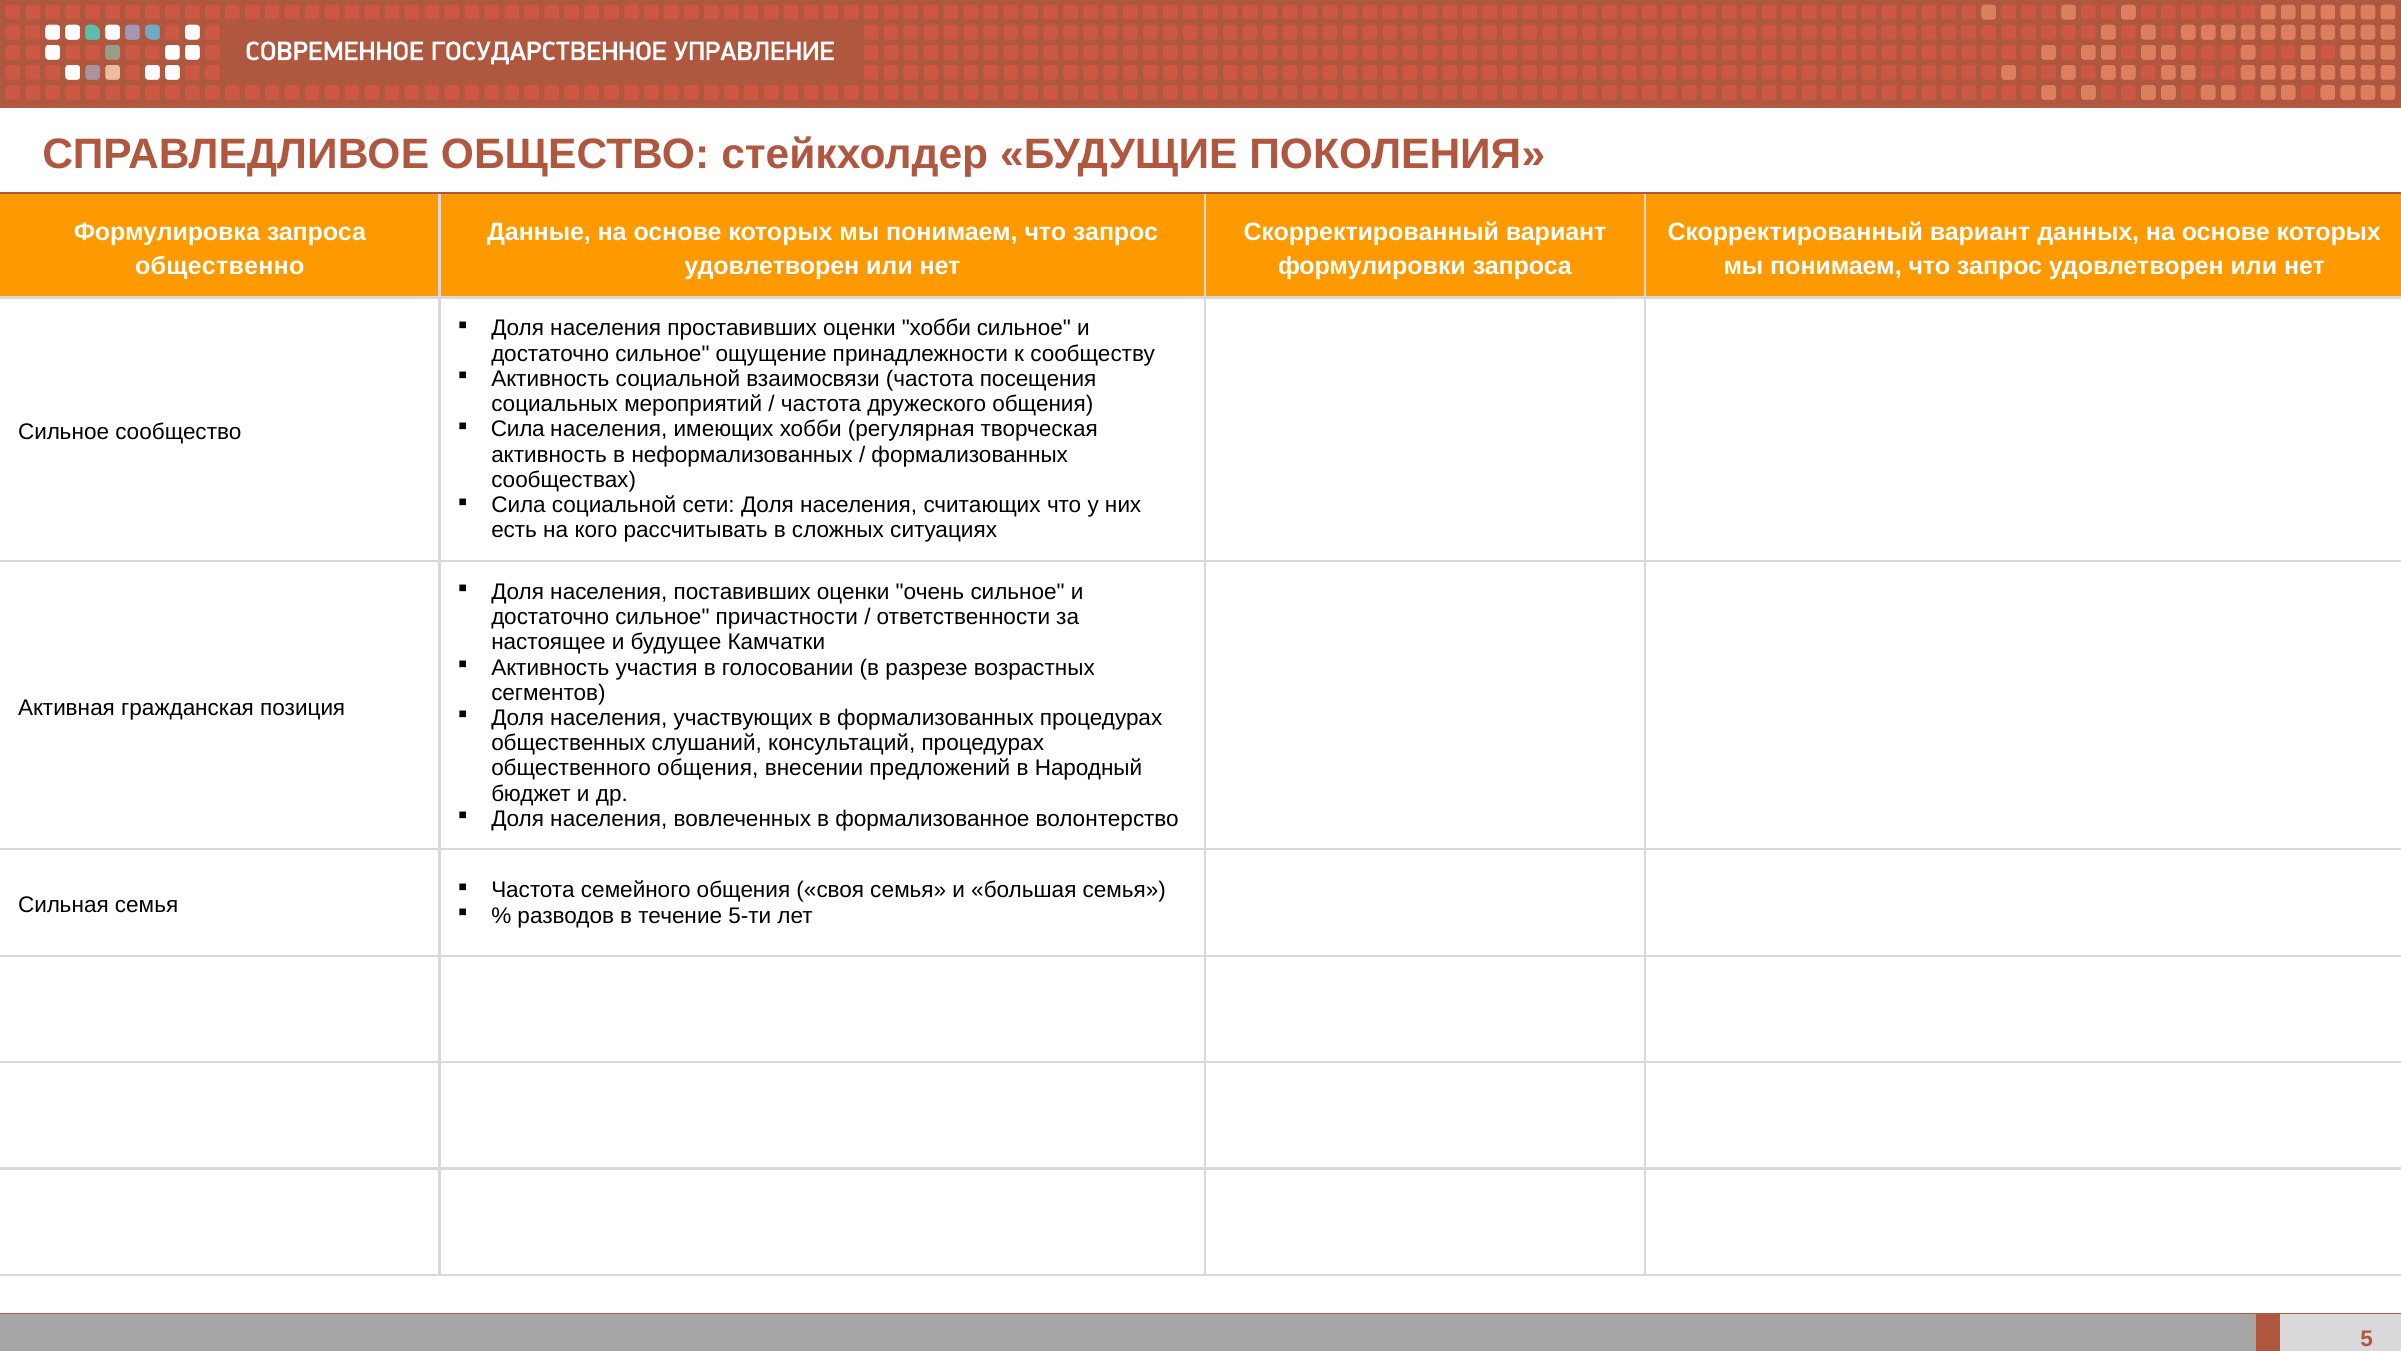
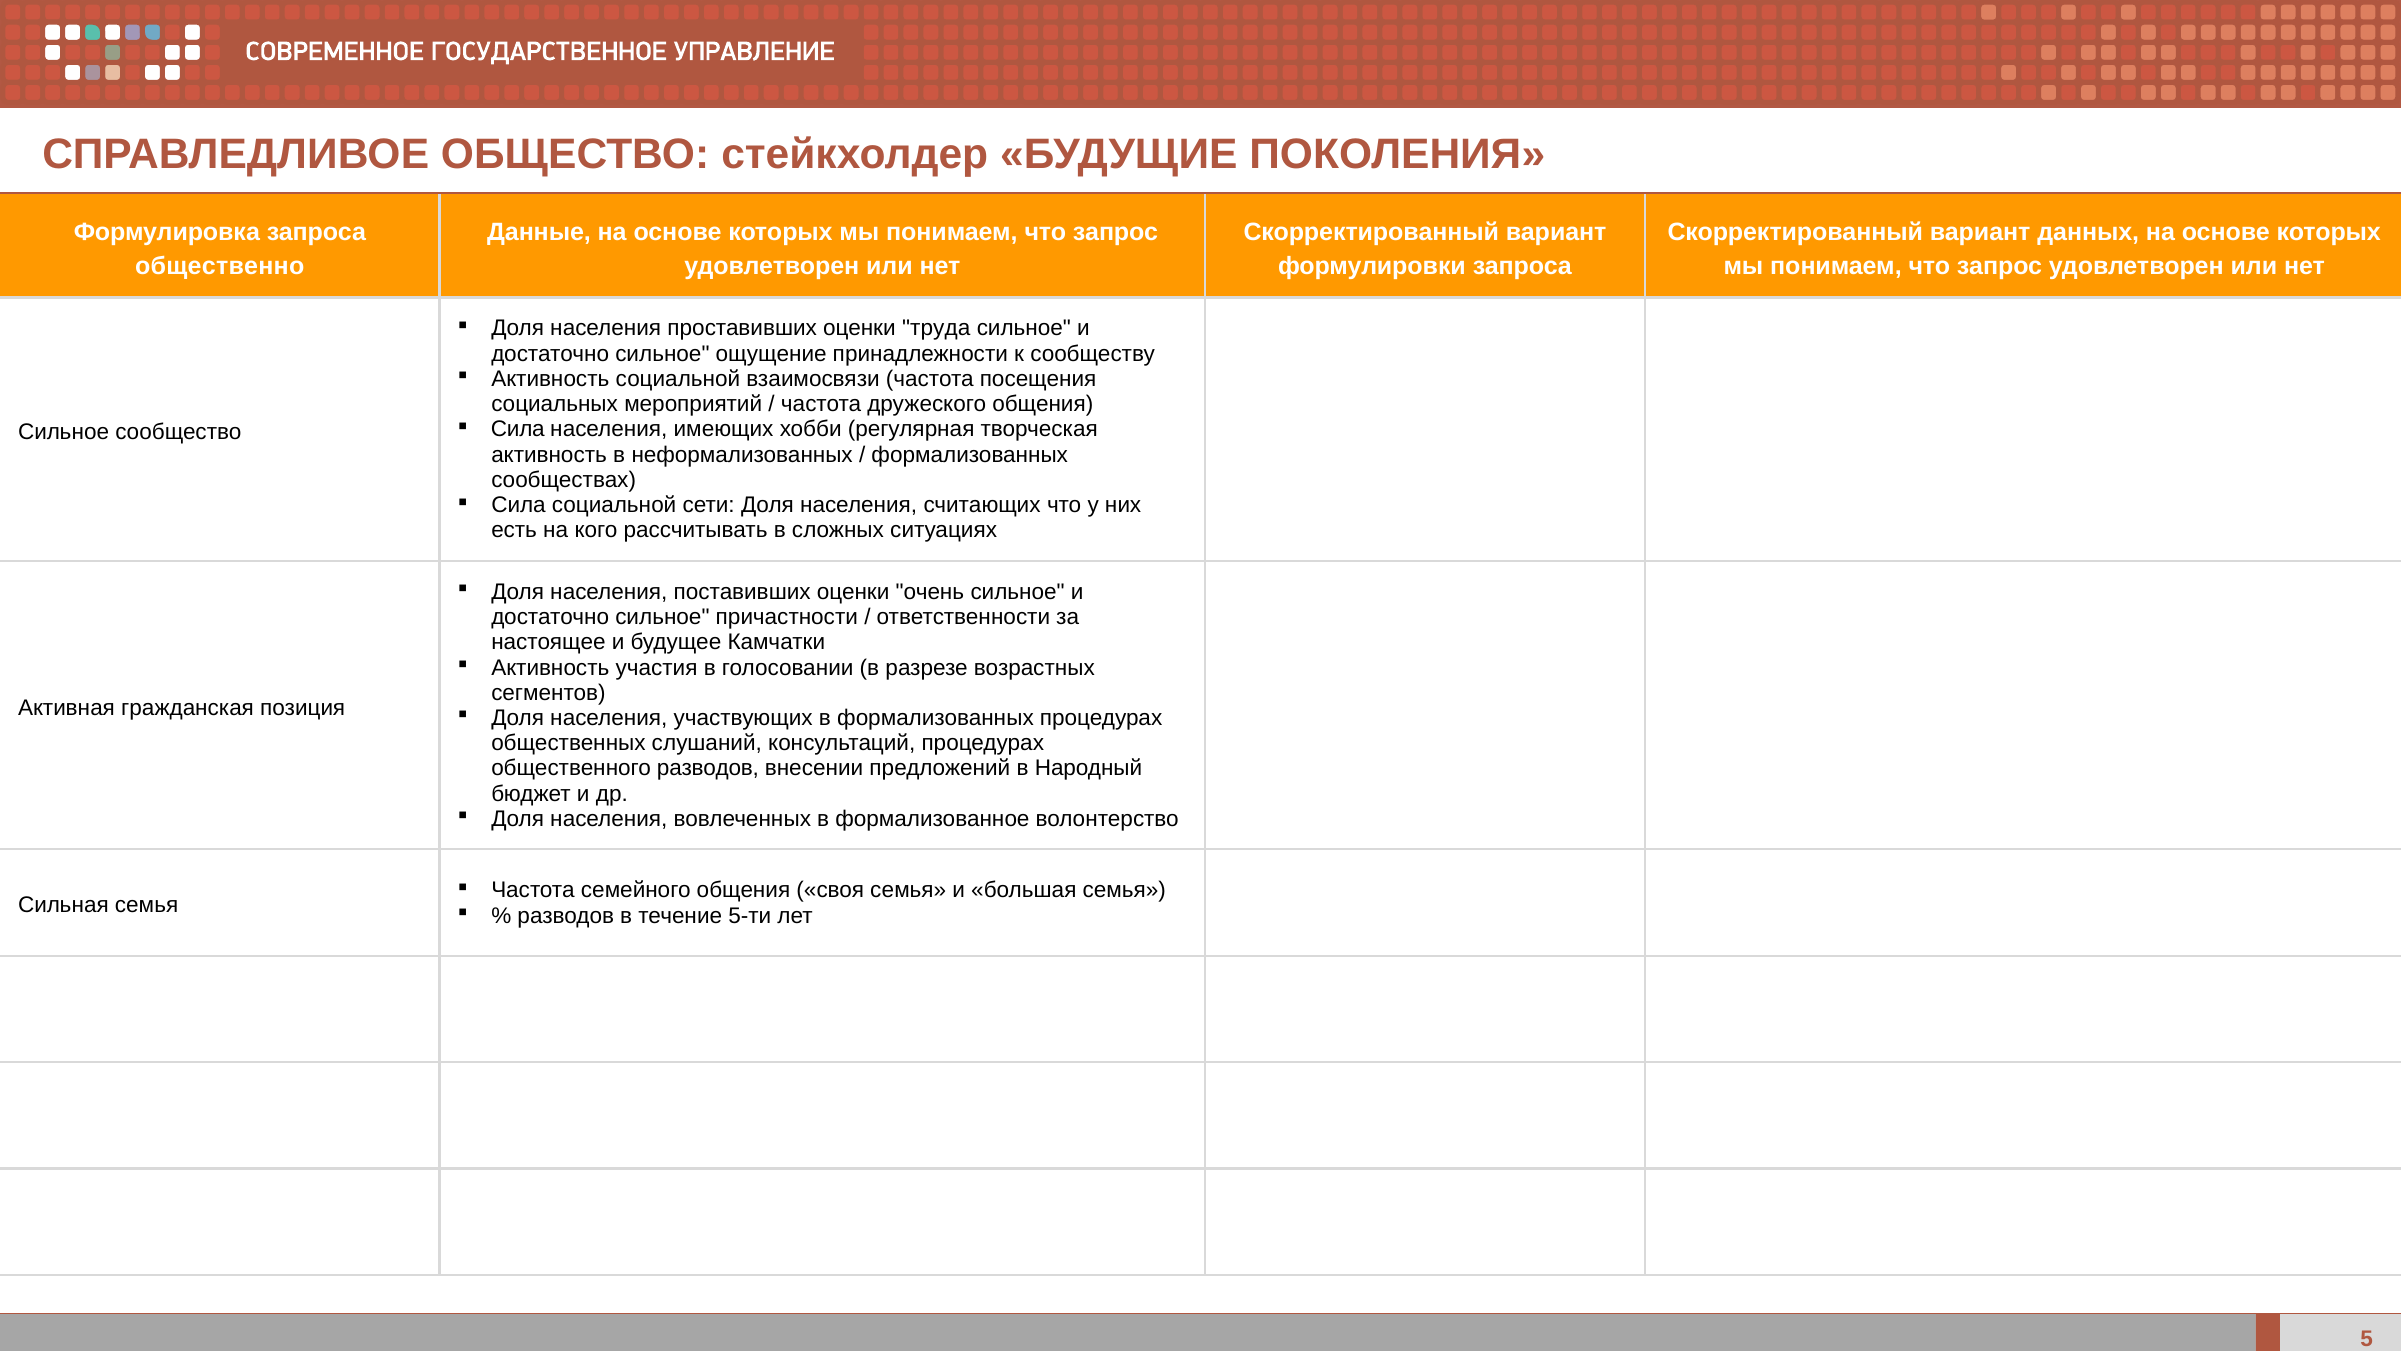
оценки хобби: хобби -> труда (936, 328)
общественного общения: общения -> разводов (708, 768)
